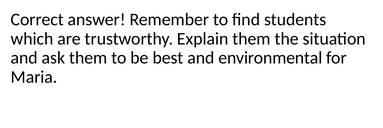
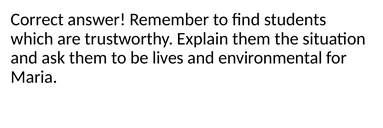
best: best -> lives (168, 58)
